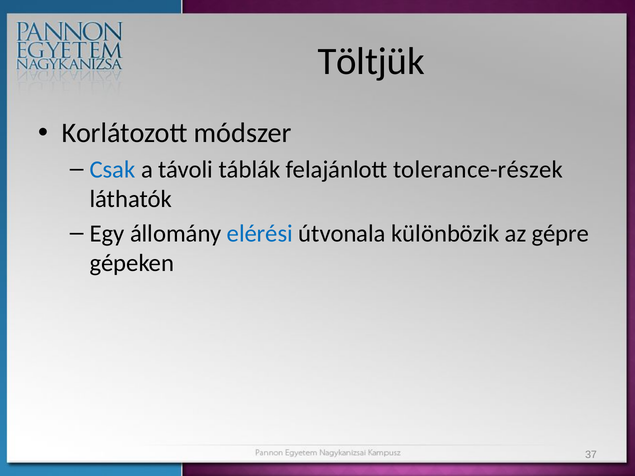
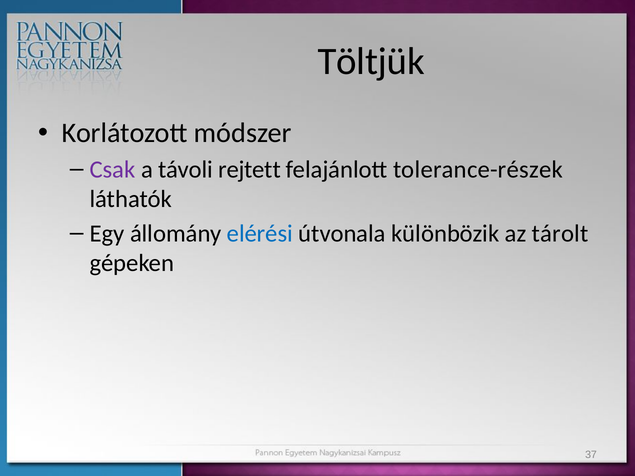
Csak colour: blue -> purple (113, 170)
táblák: táblák -> rejtett (250, 170)
gépre: gépre -> tárolt (560, 234)
